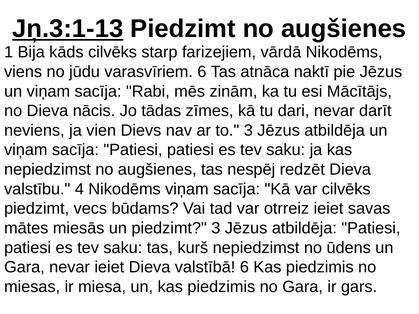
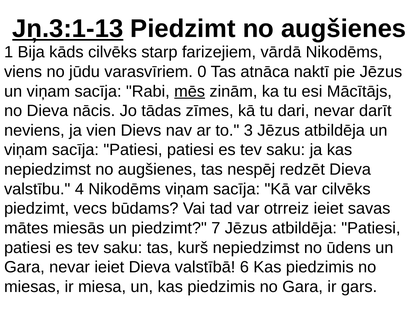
varasvīriem 6: 6 -> 0 (202, 72)
mēs underline: none -> present (190, 91)
piedzimt 3: 3 -> 7 (216, 228)
